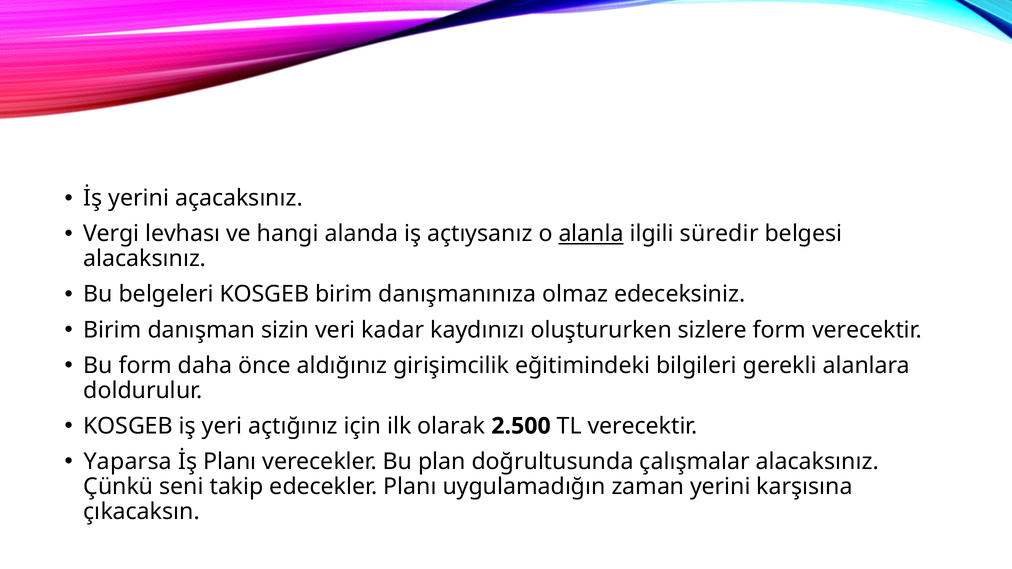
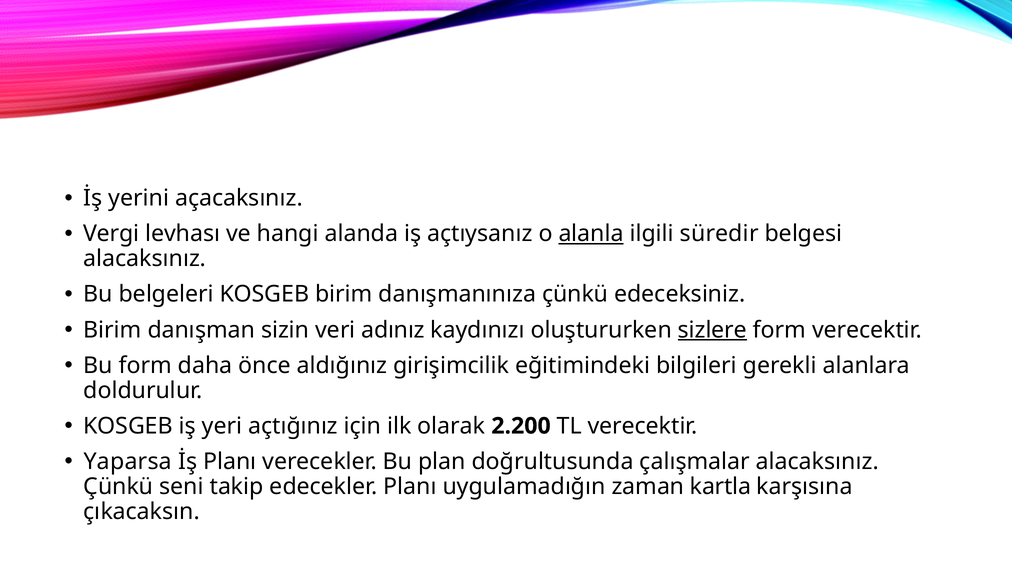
danışmanınıza olmaz: olmaz -> çünkü (575, 294)
kadar: kadar -> adınız (393, 330)
sizlere underline: none -> present (712, 330)
2.500: 2.500 -> 2.200 (521, 426)
zaman yerini: yerini -> kartla (720, 487)
